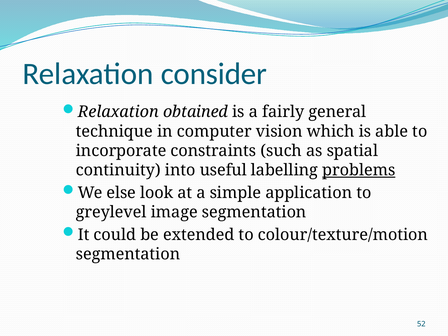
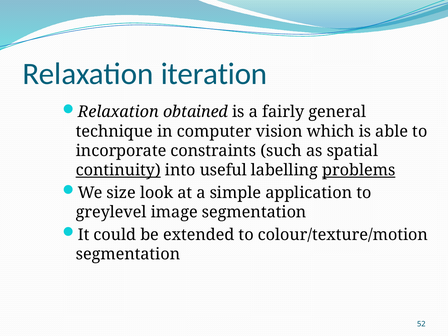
consider: consider -> iteration (214, 74)
continuity underline: none -> present (118, 170)
else: else -> size (121, 193)
